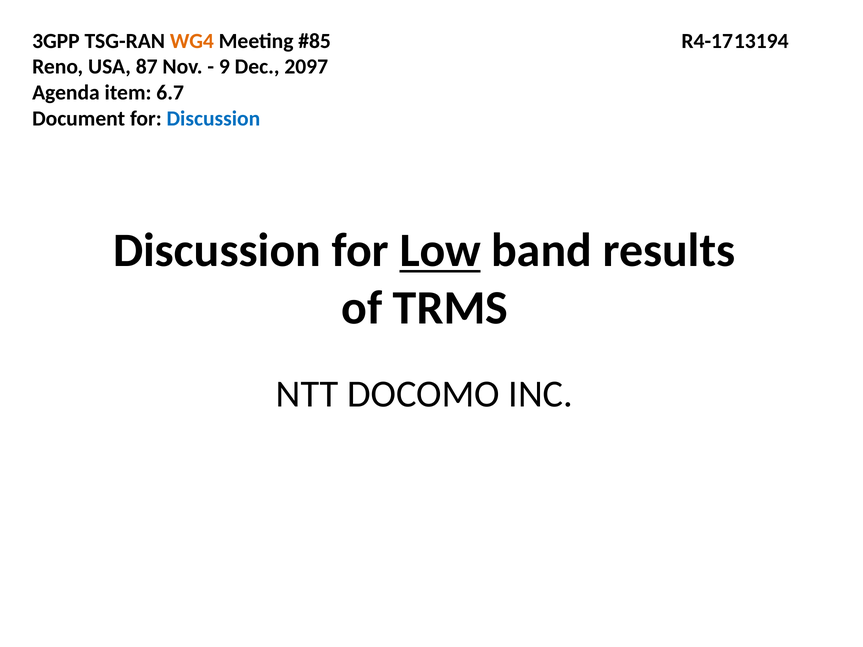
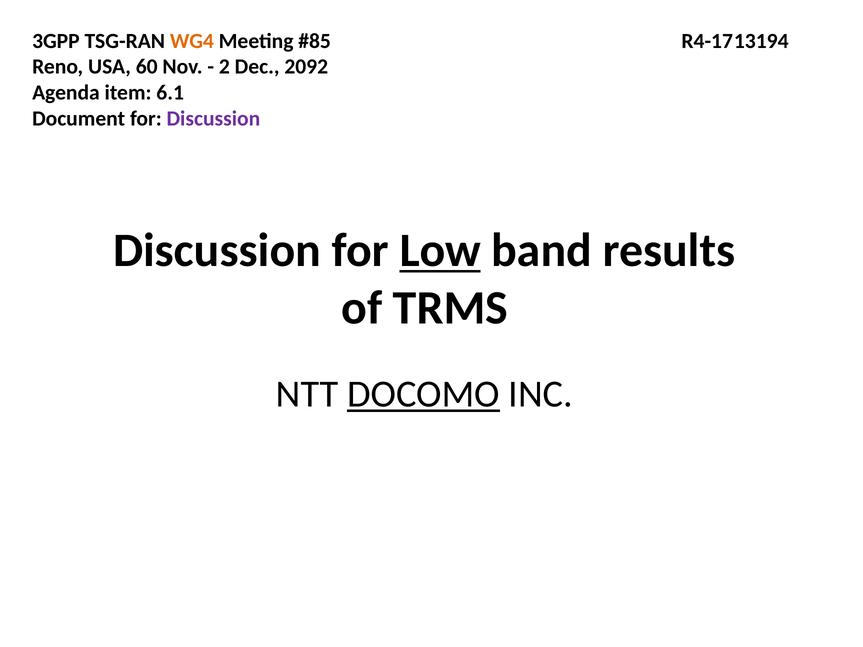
87: 87 -> 60 (147, 67)
9: 9 -> 2 (224, 67)
2097: 2097 -> 2092 (306, 67)
6.7: 6.7 -> 6.1 (170, 93)
Discussion colour: blue -> purple (213, 119)
DOCOMO underline: none -> present (424, 394)
